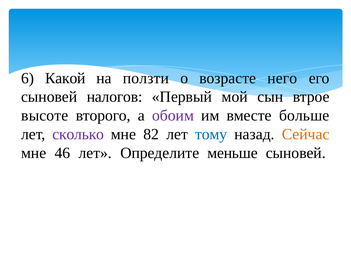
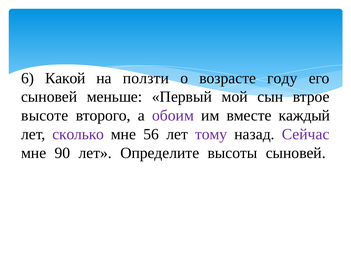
него: него -> году (282, 78)
налогов: налогов -> меньше (115, 97)
больше: больше -> каждый (304, 116)
82: 82 -> 56 (151, 134)
тому colour: blue -> purple (211, 134)
Сейчас colour: orange -> purple (306, 134)
46: 46 -> 90 (62, 153)
меньше: меньше -> высоты (232, 153)
